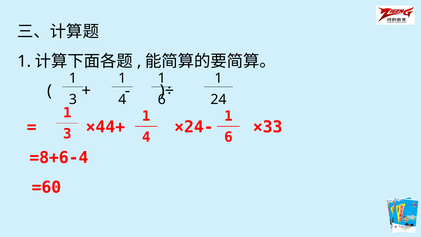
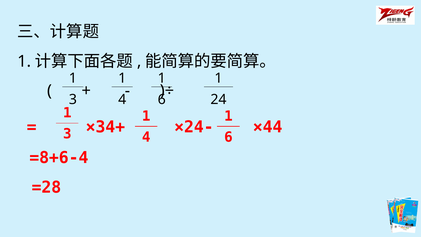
×44+: ×44+ -> ×34+ (105, 127)
×33: ×33 -> ×44 (268, 127)
=60: =60 -> =28 (46, 187)
